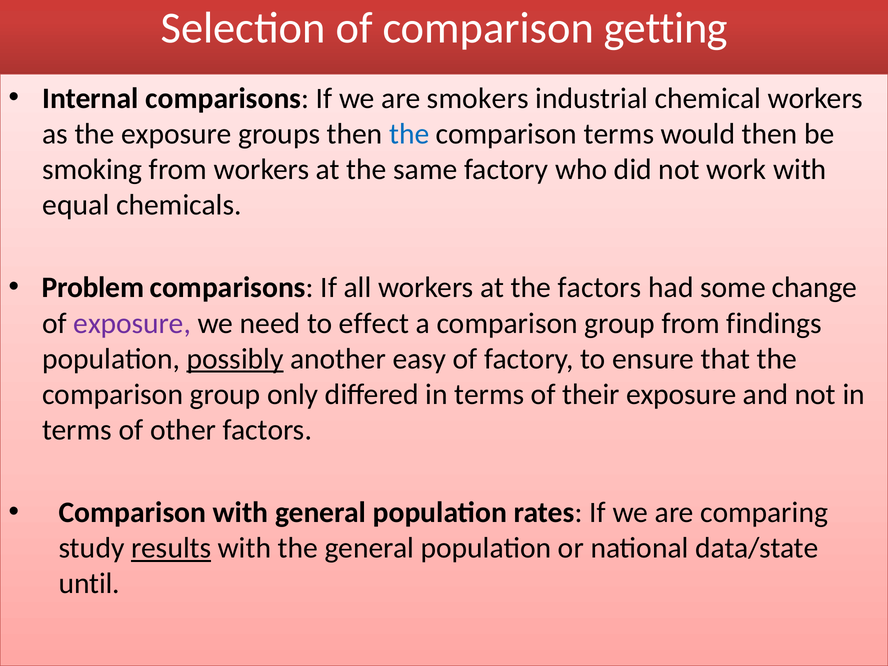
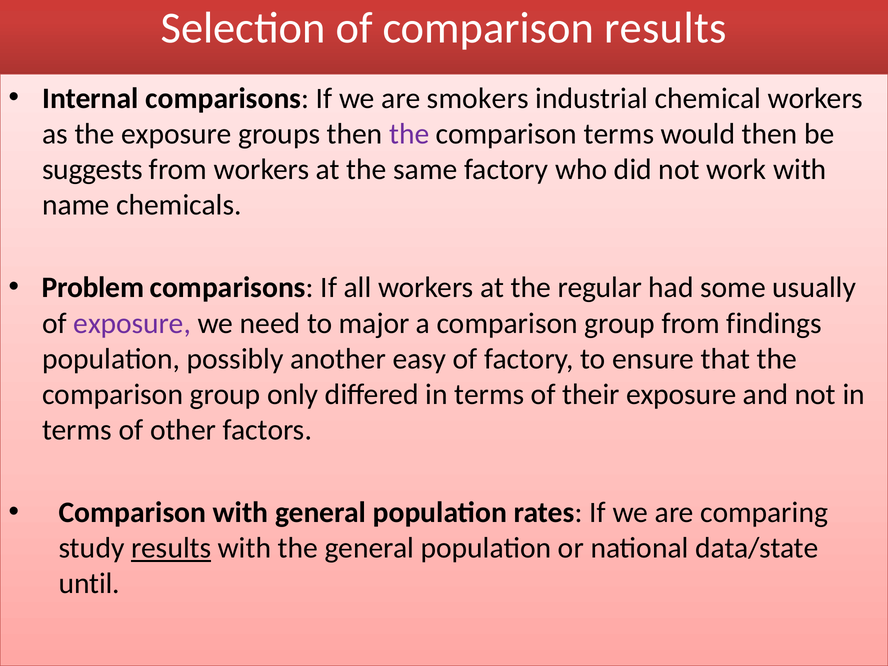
comparison getting: getting -> results (665, 28)
the colour: blue -> purple (409, 134)
smoking: smoking -> suggests (92, 169)
equal: equal -> name (76, 205)
the factors: factors -> regular (600, 288)
change: change -> usually (814, 288)
effect: effect -> major (374, 323)
possibly underline: present -> none (235, 359)
